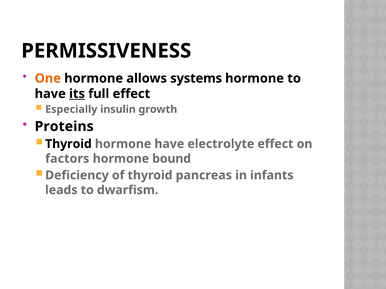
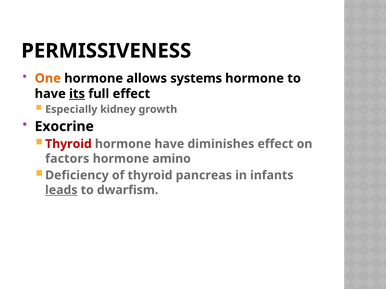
insulin: insulin -> kidney (118, 110)
Proteins: Proteins -> Exocrine (64, 127)
Thyroid colour: black -> red (68, 144)
electrolyte: electrolyte -> diminishes (221, 144)
bound: bound -> amino (172, 159)
leads underline: none -> present (61, 190)
